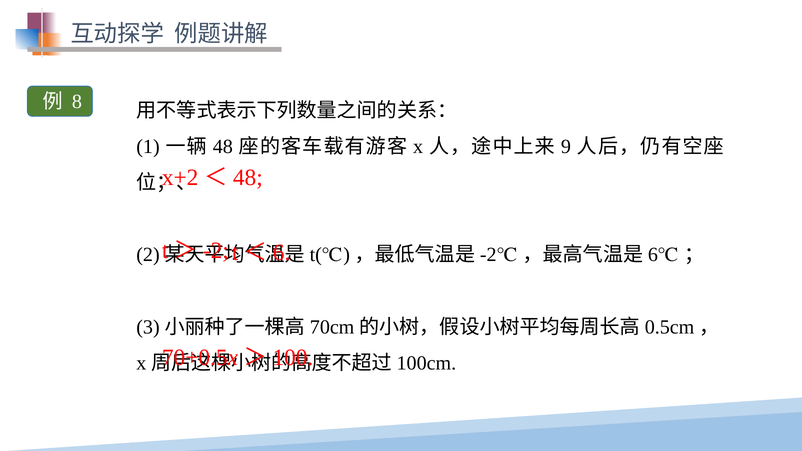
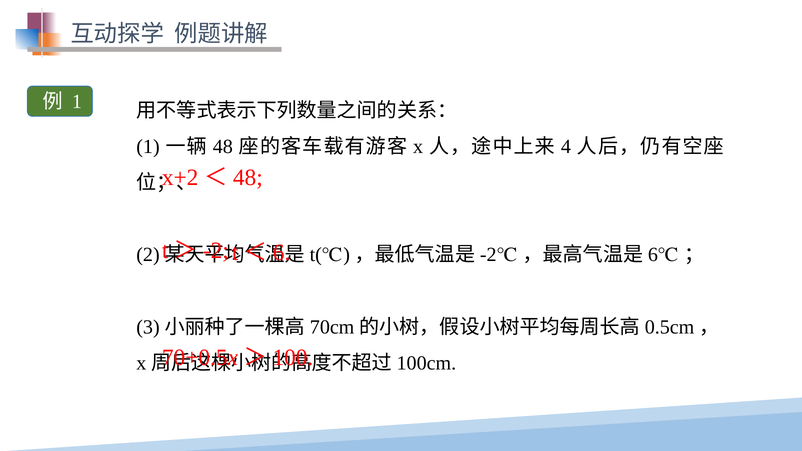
8: 8 -> 1 (77, 102)
9: 9 -> 4 (566, 147)
